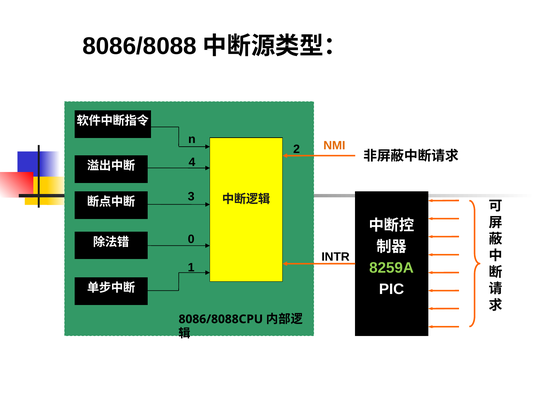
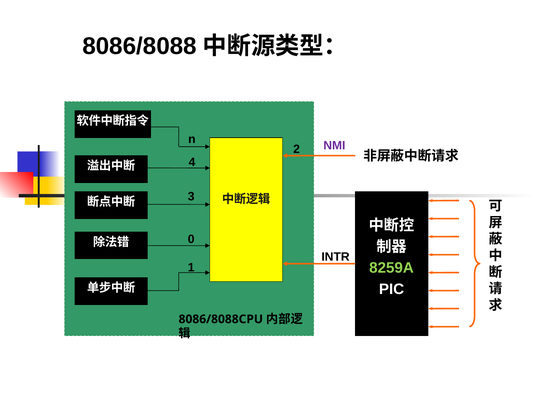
NMI colour: orange -> purple (334, 146)
